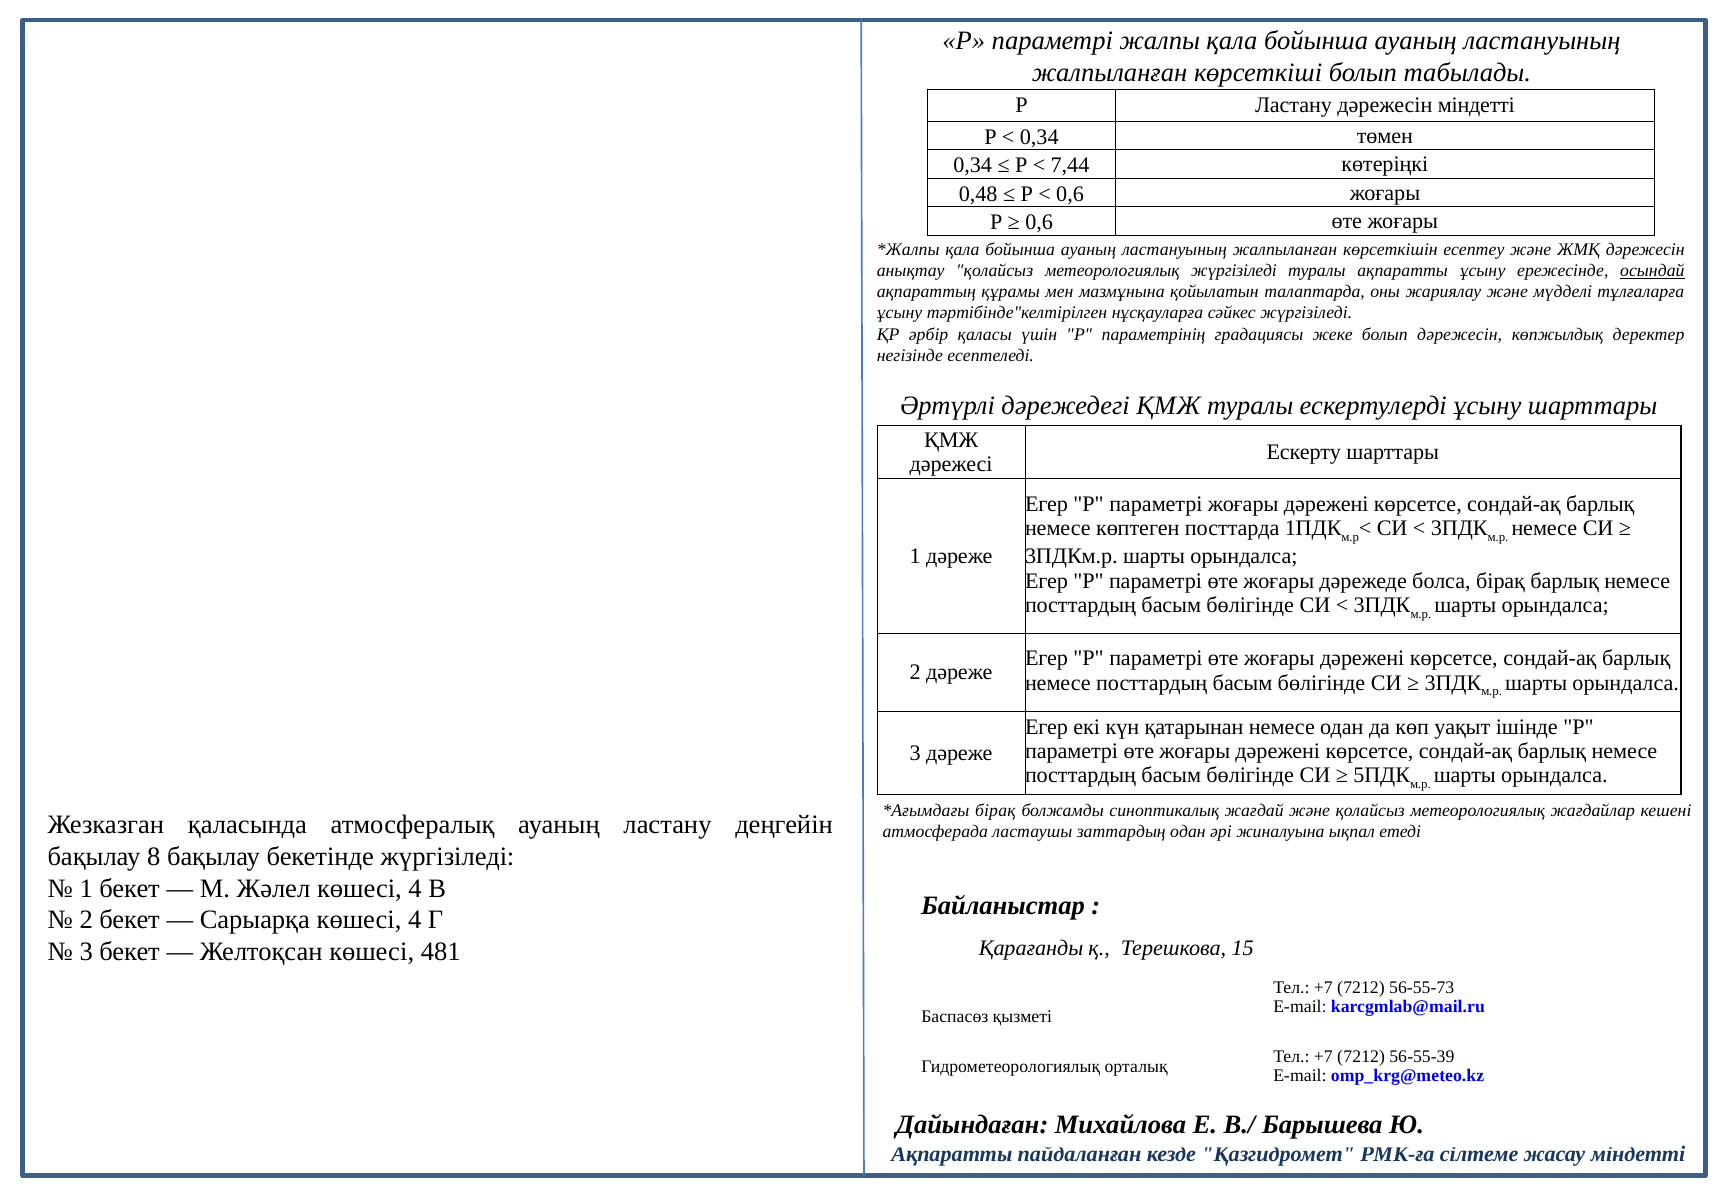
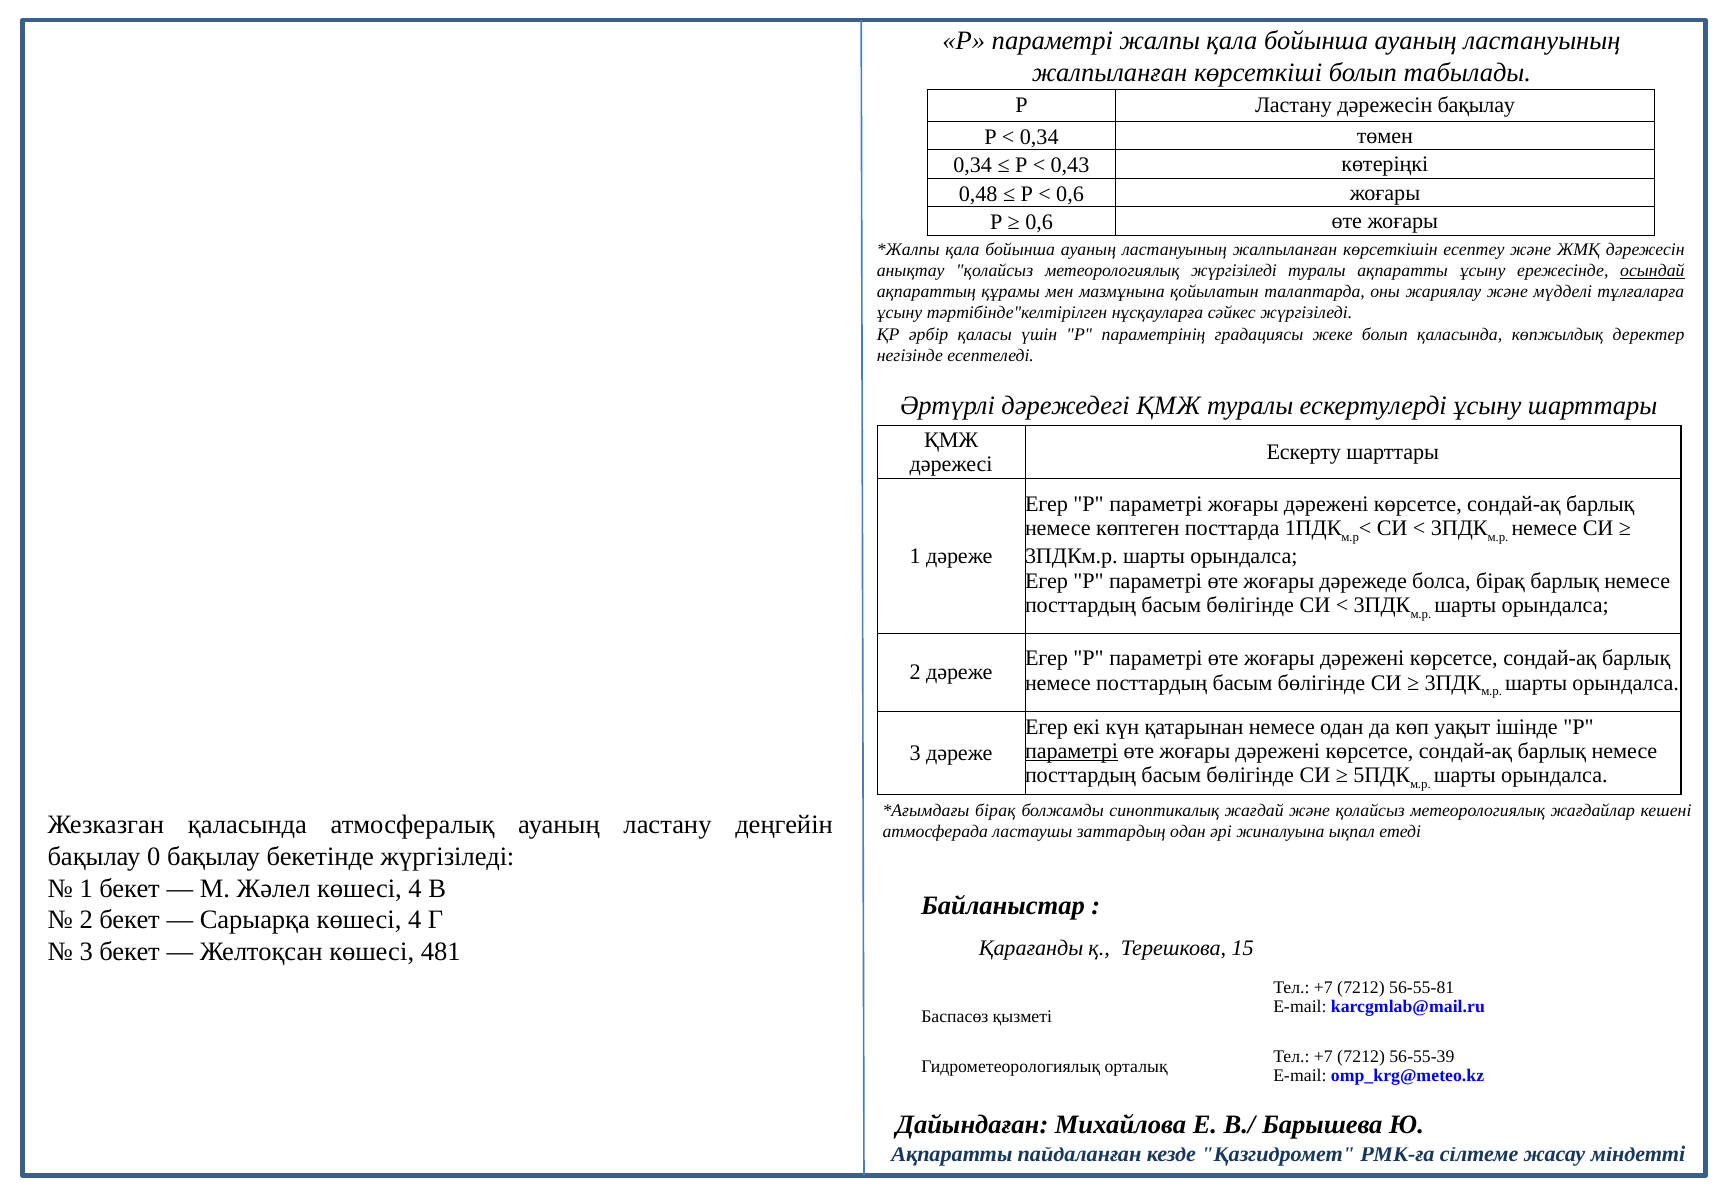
дәрежесін міндетті: міндетті -> бақылау (1476, 105)
7,44: 7,44 -> 0,43 (1070, 165)
болып дәрежесін: дәрежесін -> қаласында (1460, 334)
параметрі underline: none -> present (1072, 751)
8: 8 -> 0 (154, 857)
56-55-73: 56-55-73 -> 56-55-81 (1422, 988)
